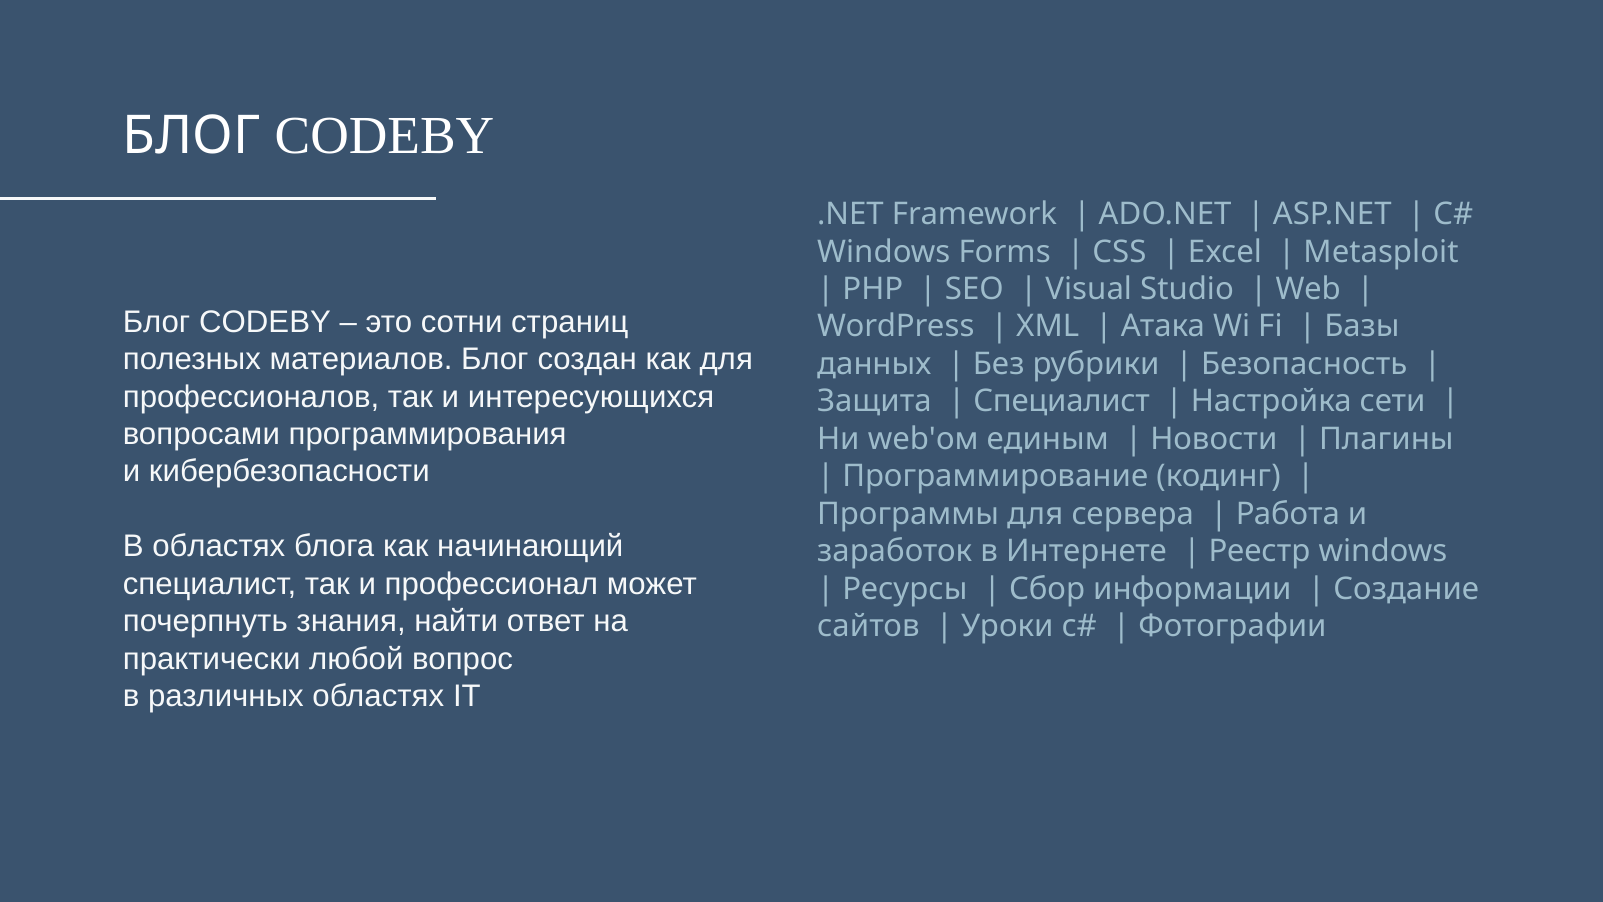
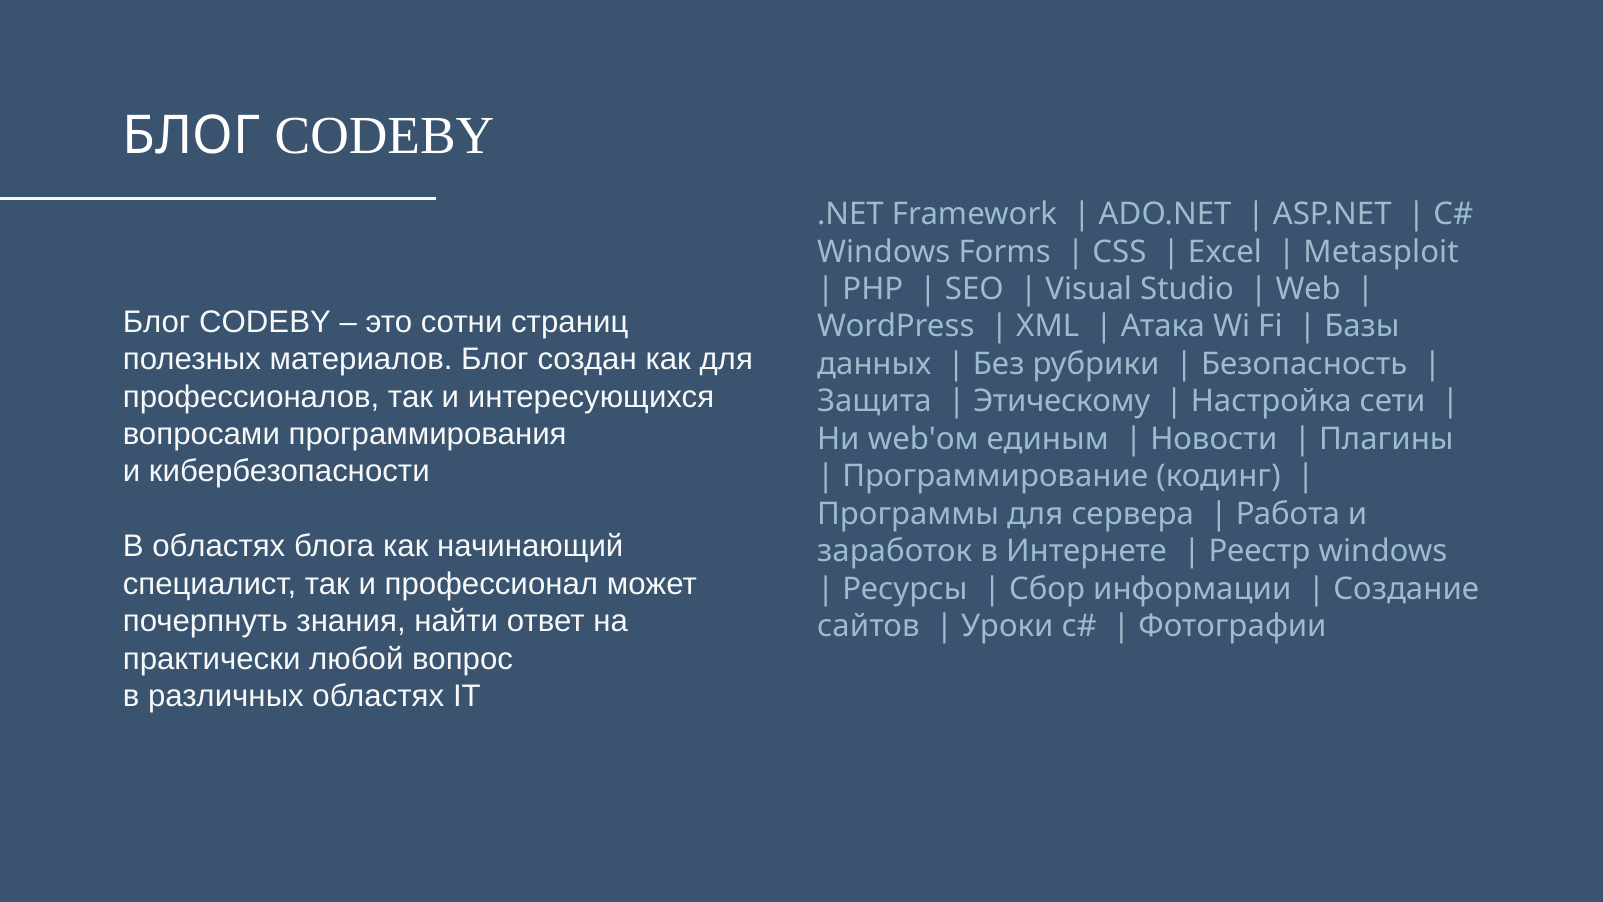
Специалист: Специалист -> Этическому (1062, 401)
